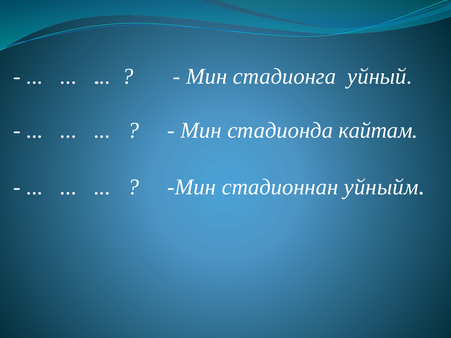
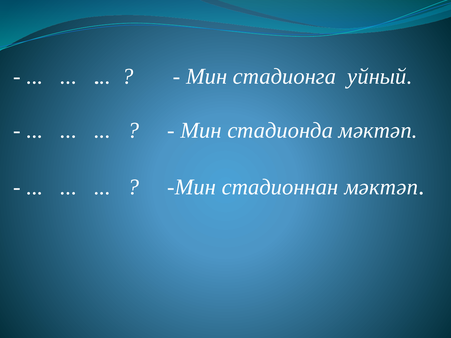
стадионда кайтам: кайтам -> мәктәп (378, 130)
стадионнан уйныйм: уйныйм -> мәктәп (381, 187)
